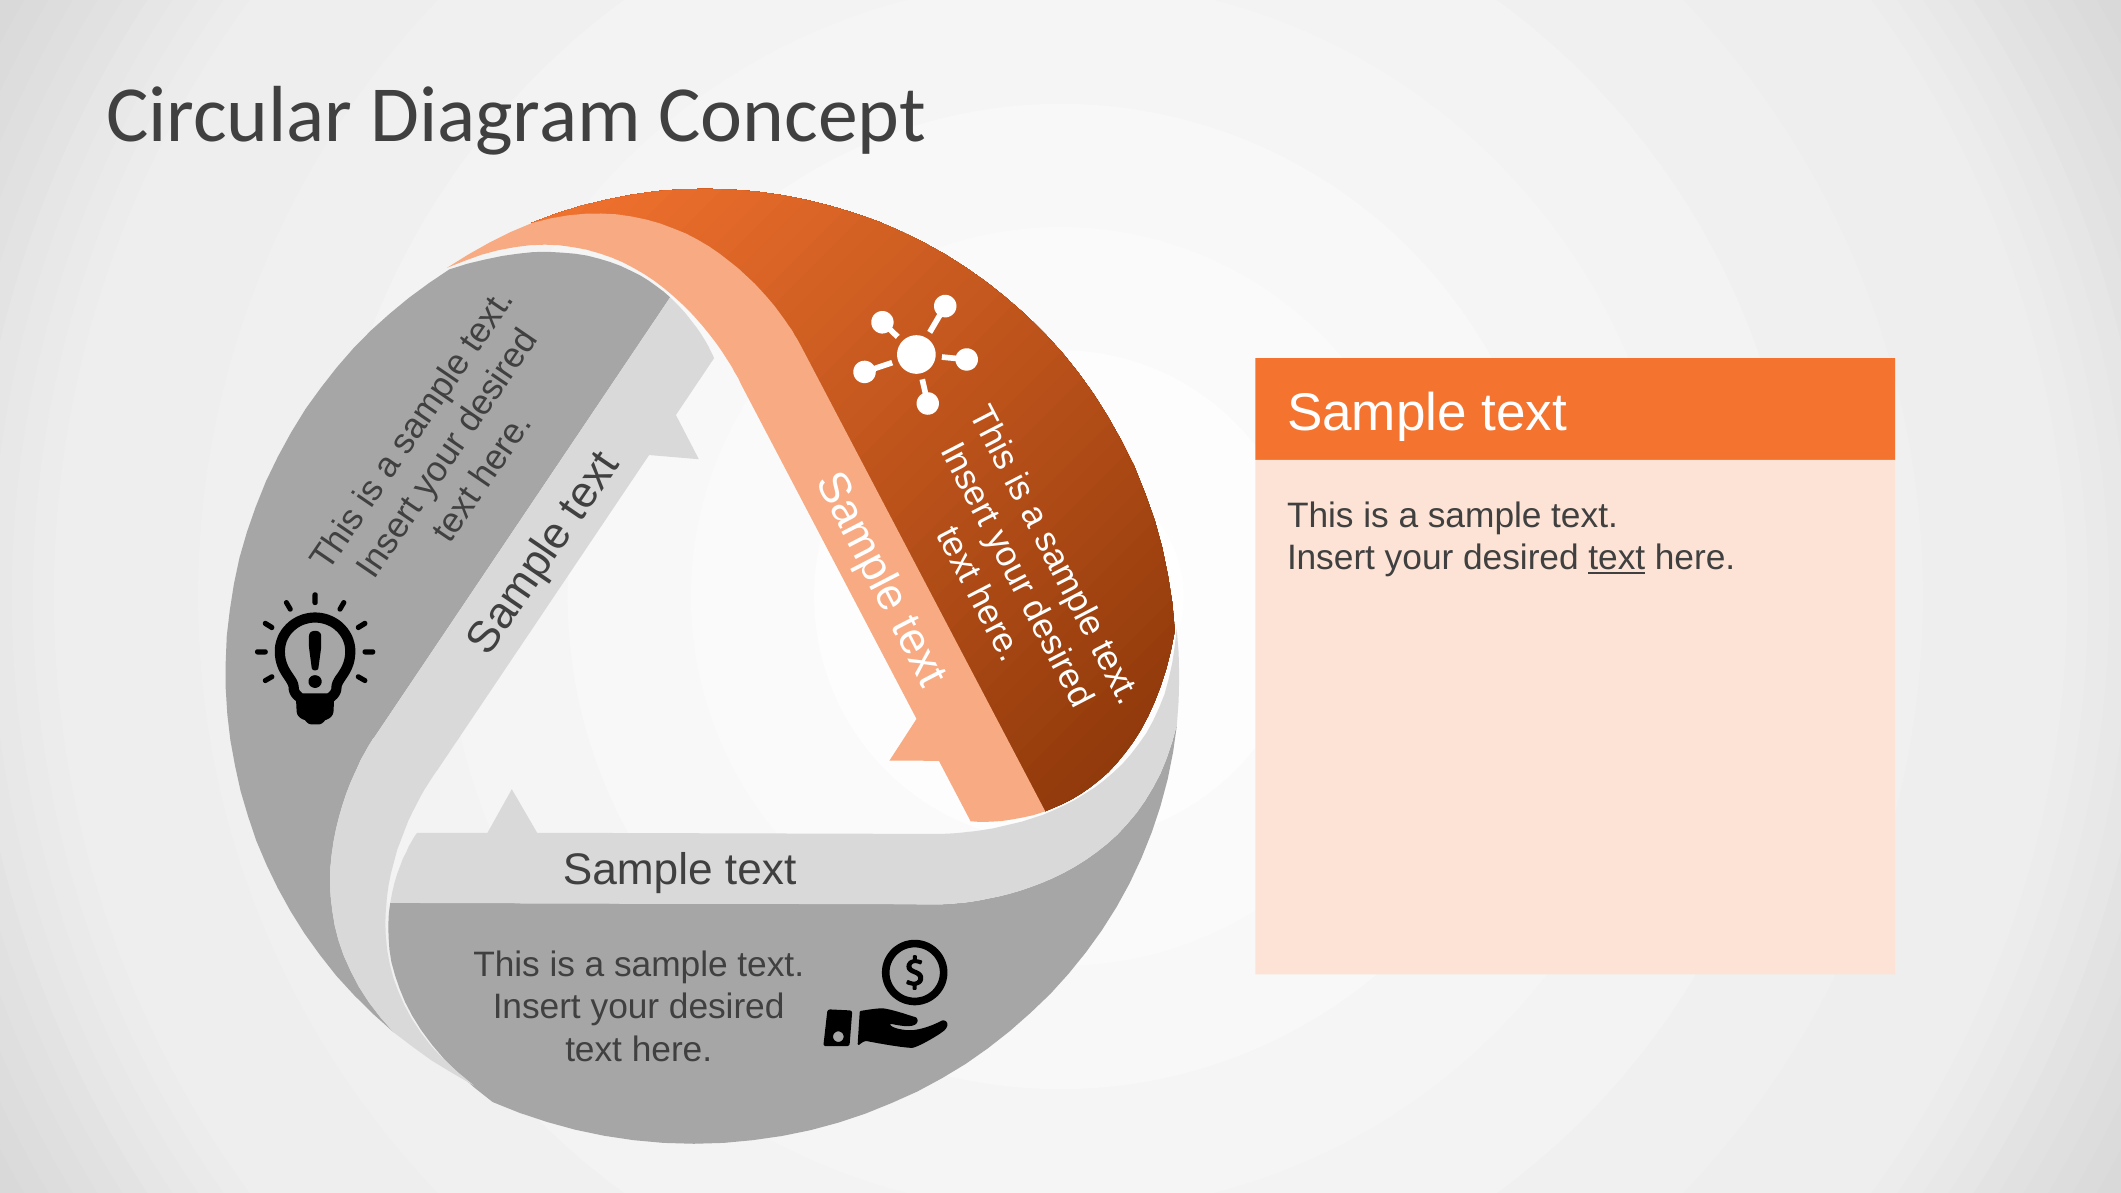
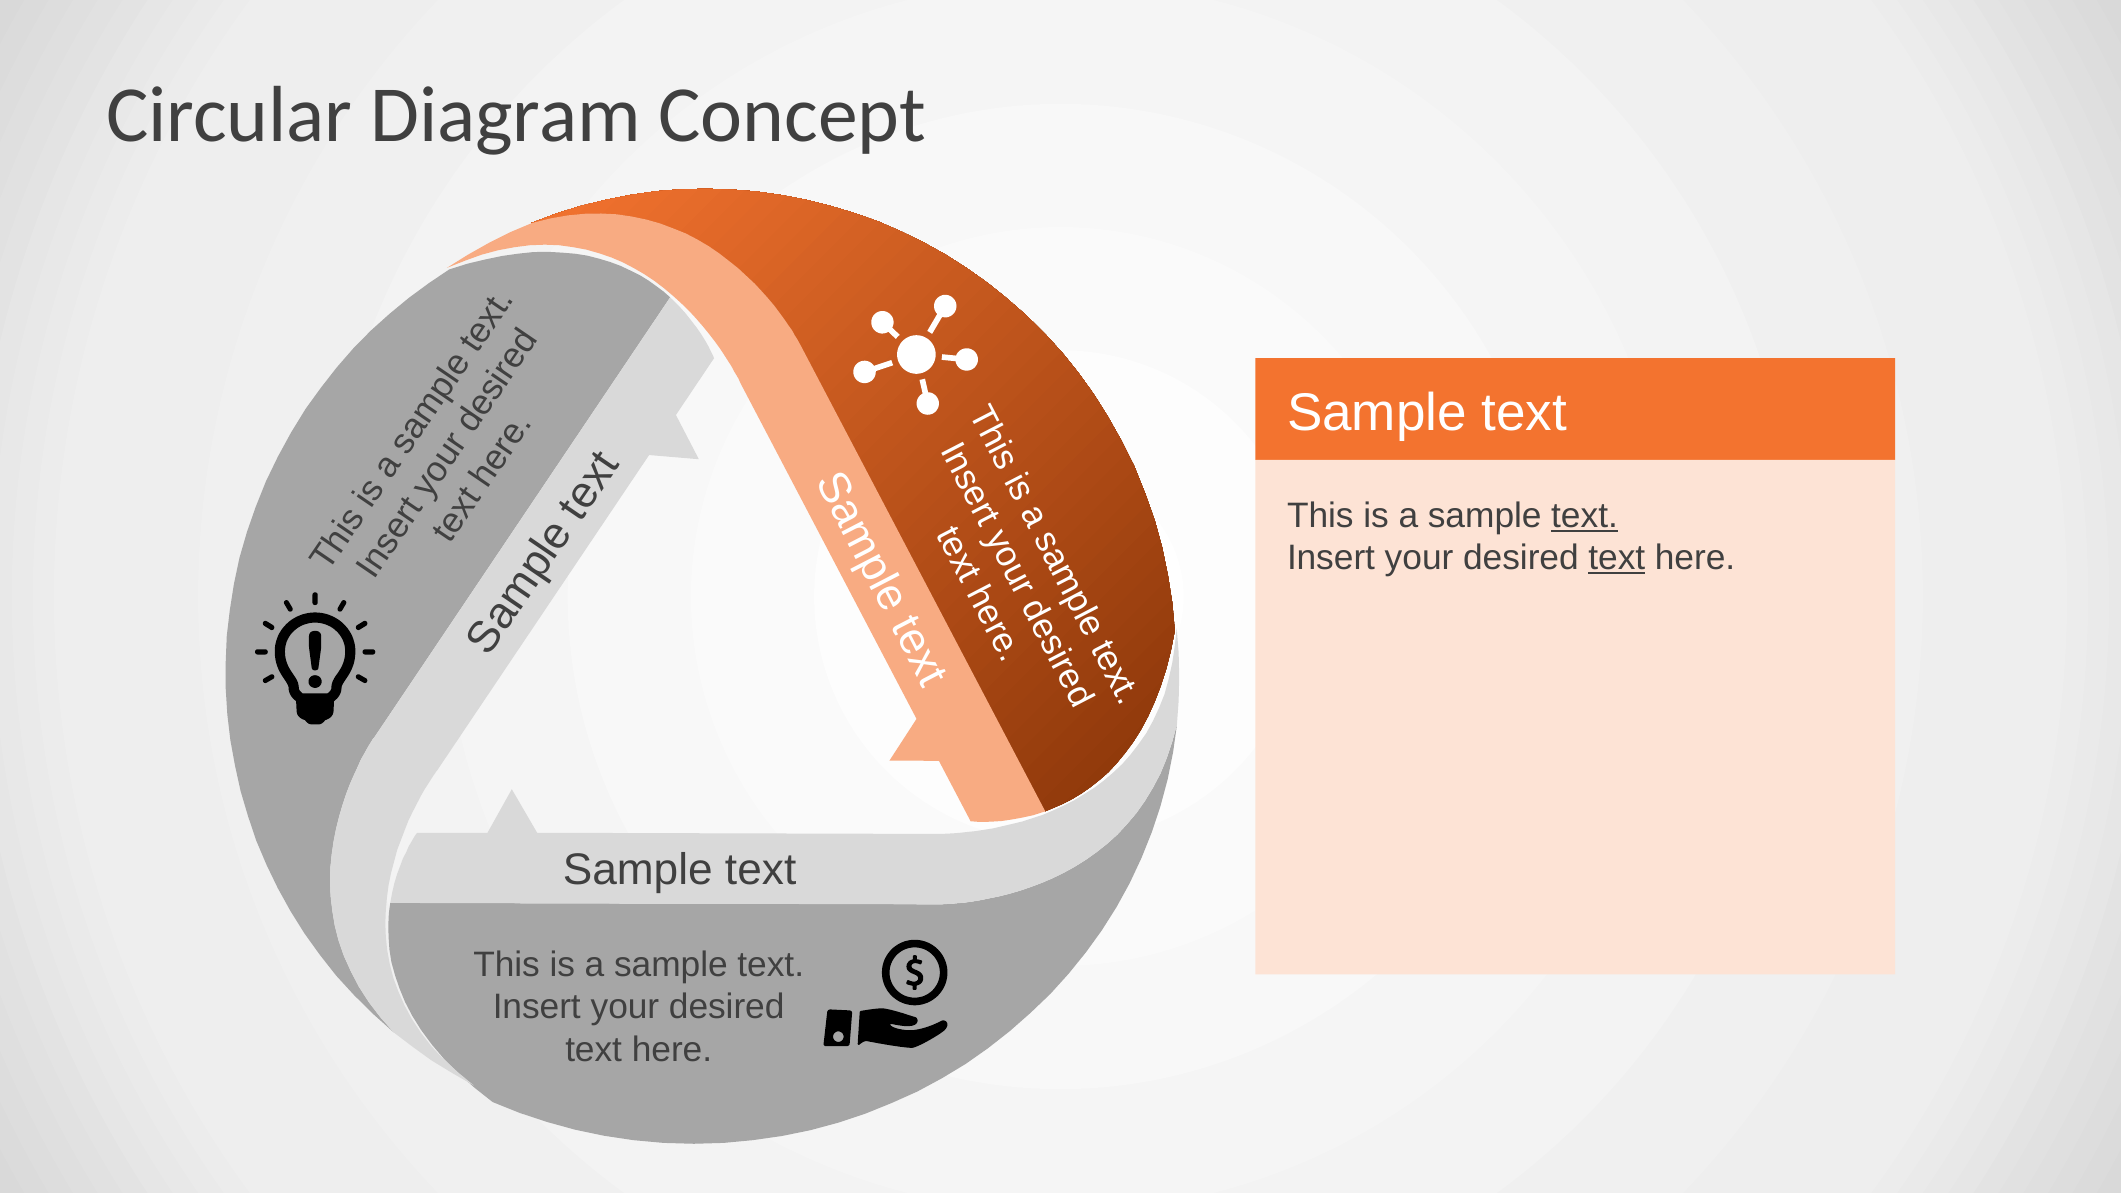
text underline: none -> present (1585, 516)
